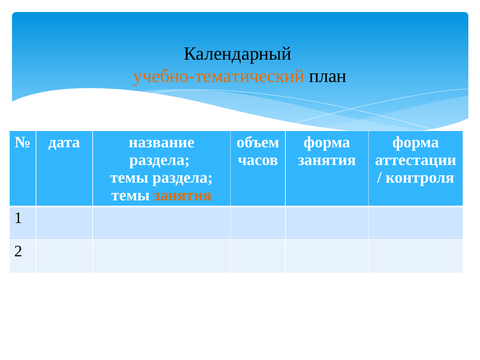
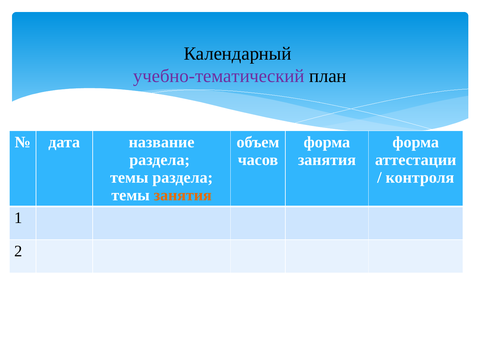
учебно-тематический colour: orange -> purple (219, 76)
